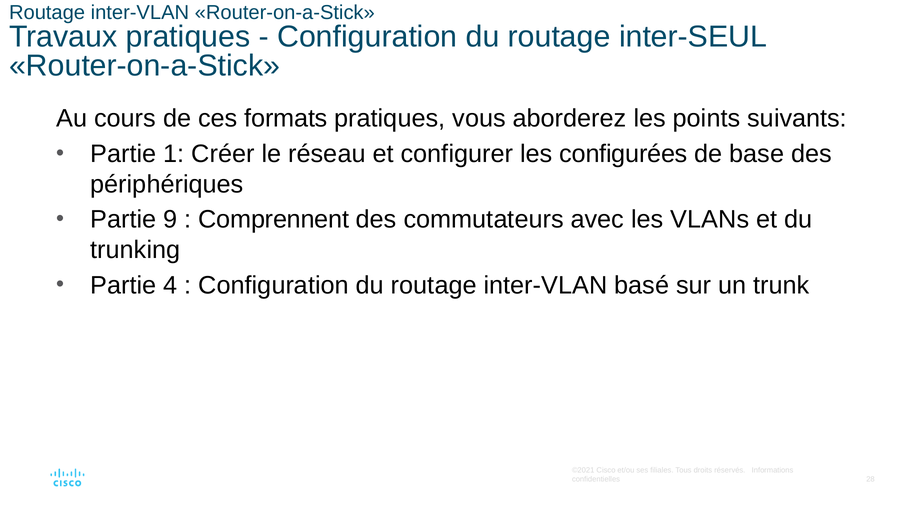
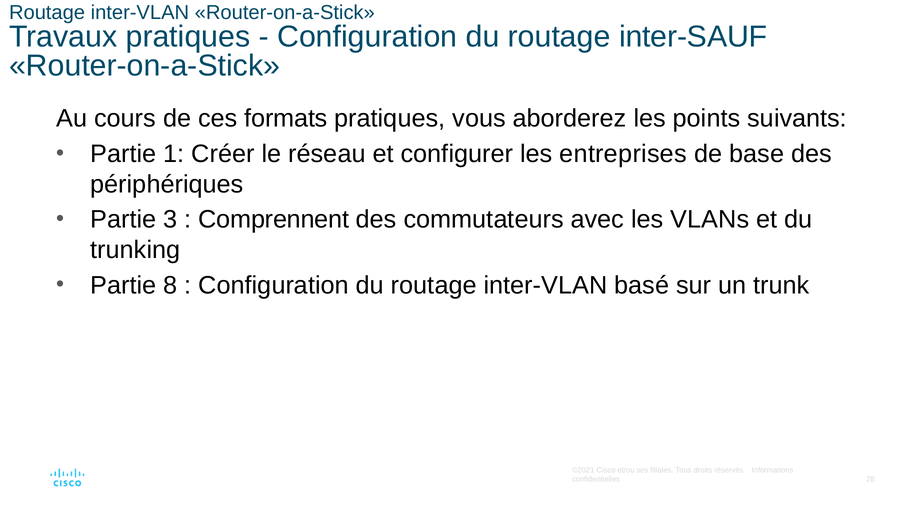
inter-SEUL: inter-SEUL -> inter-SAUF (693, 37)
configurées: configurées -> entreprises (623, 154)
9: 9 -> 3 (170, 220)
4: 4 -> 8 (170, 285)
